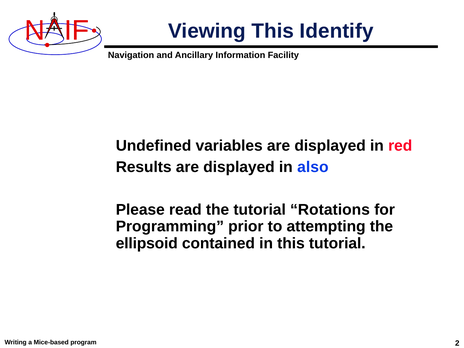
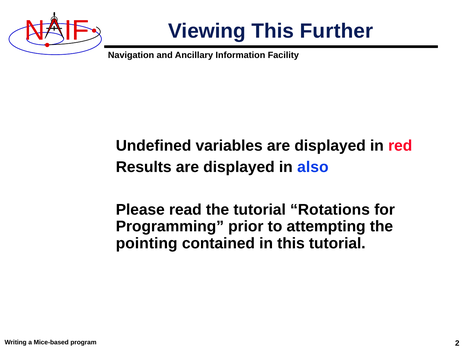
Identify: Identify -> Further (337, 31)
ellipsoid: ellipsoid -> pointing (147, 243)
